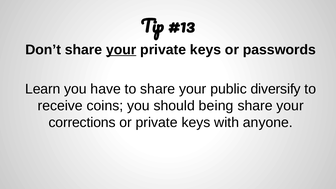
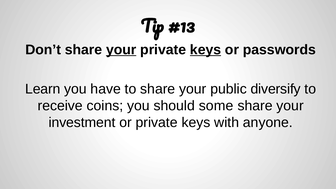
keys underline: none -> present (206, 50)
being: being -> some (216, 106)
corrections: corrections -> investment (82, 122)
